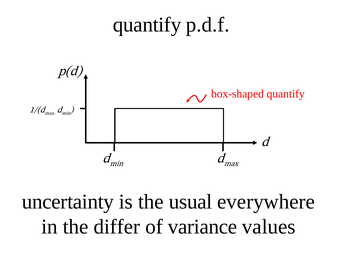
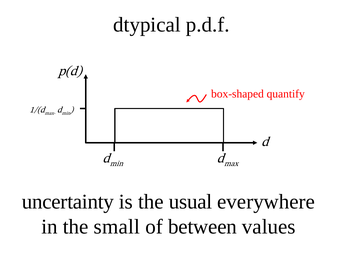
quantify: quantify -> dtypical (147, 25)
differ: differ -> small (117, 227)
variance: variance -> between (203, 227)
